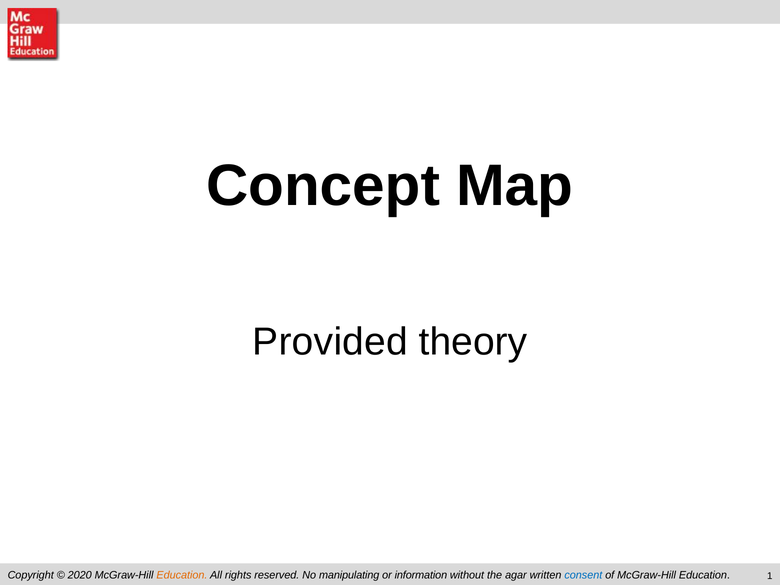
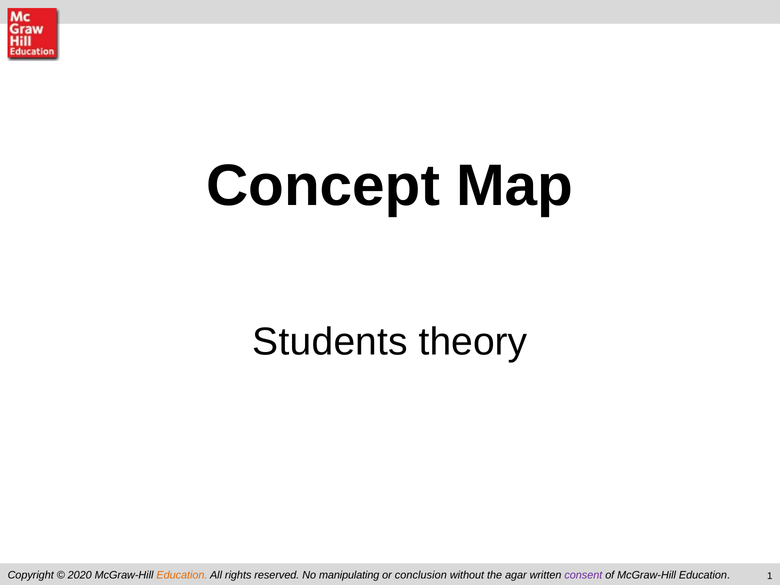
Provided: Provided -> Students (330, 342)
information: information -> conclusion (421, 575)
consent colour: blue -> purple (583, 575)
